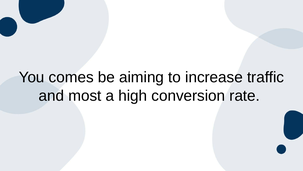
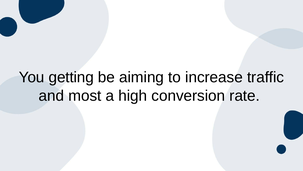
comes: comes -> getting (71, 77)
